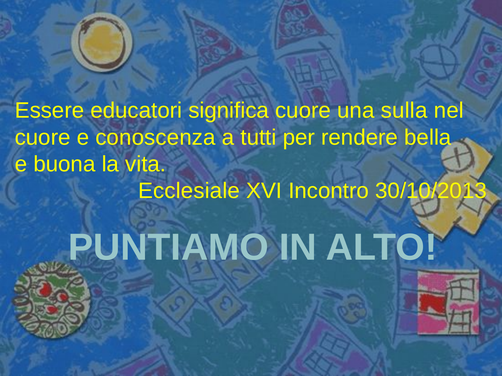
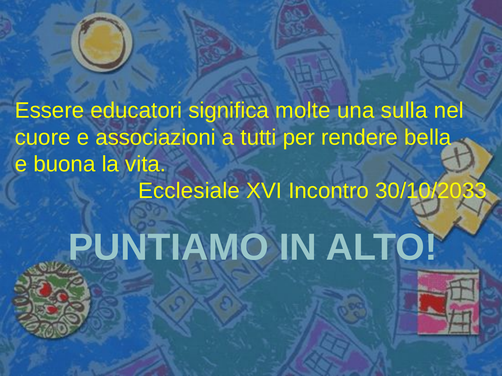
significa cuore: cuore -> molte (303, 111)
conoscenza: conoscenza -> associazioni (156, 138)
30/10/2013: 30/10/2013 -> 30/10/2033 (431, 191)
